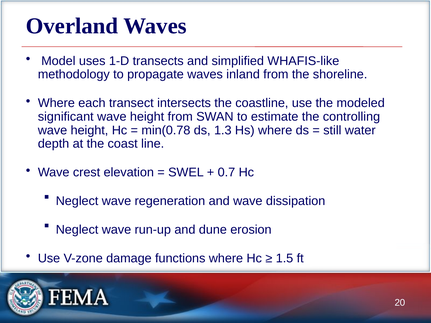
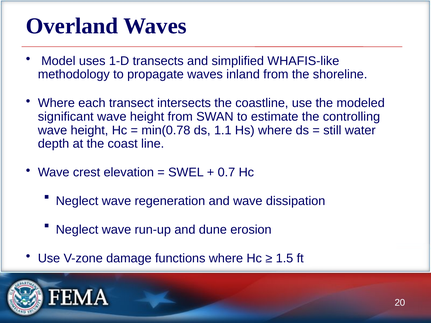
1.3: 1.3 -> 1.1 (223, 130)
